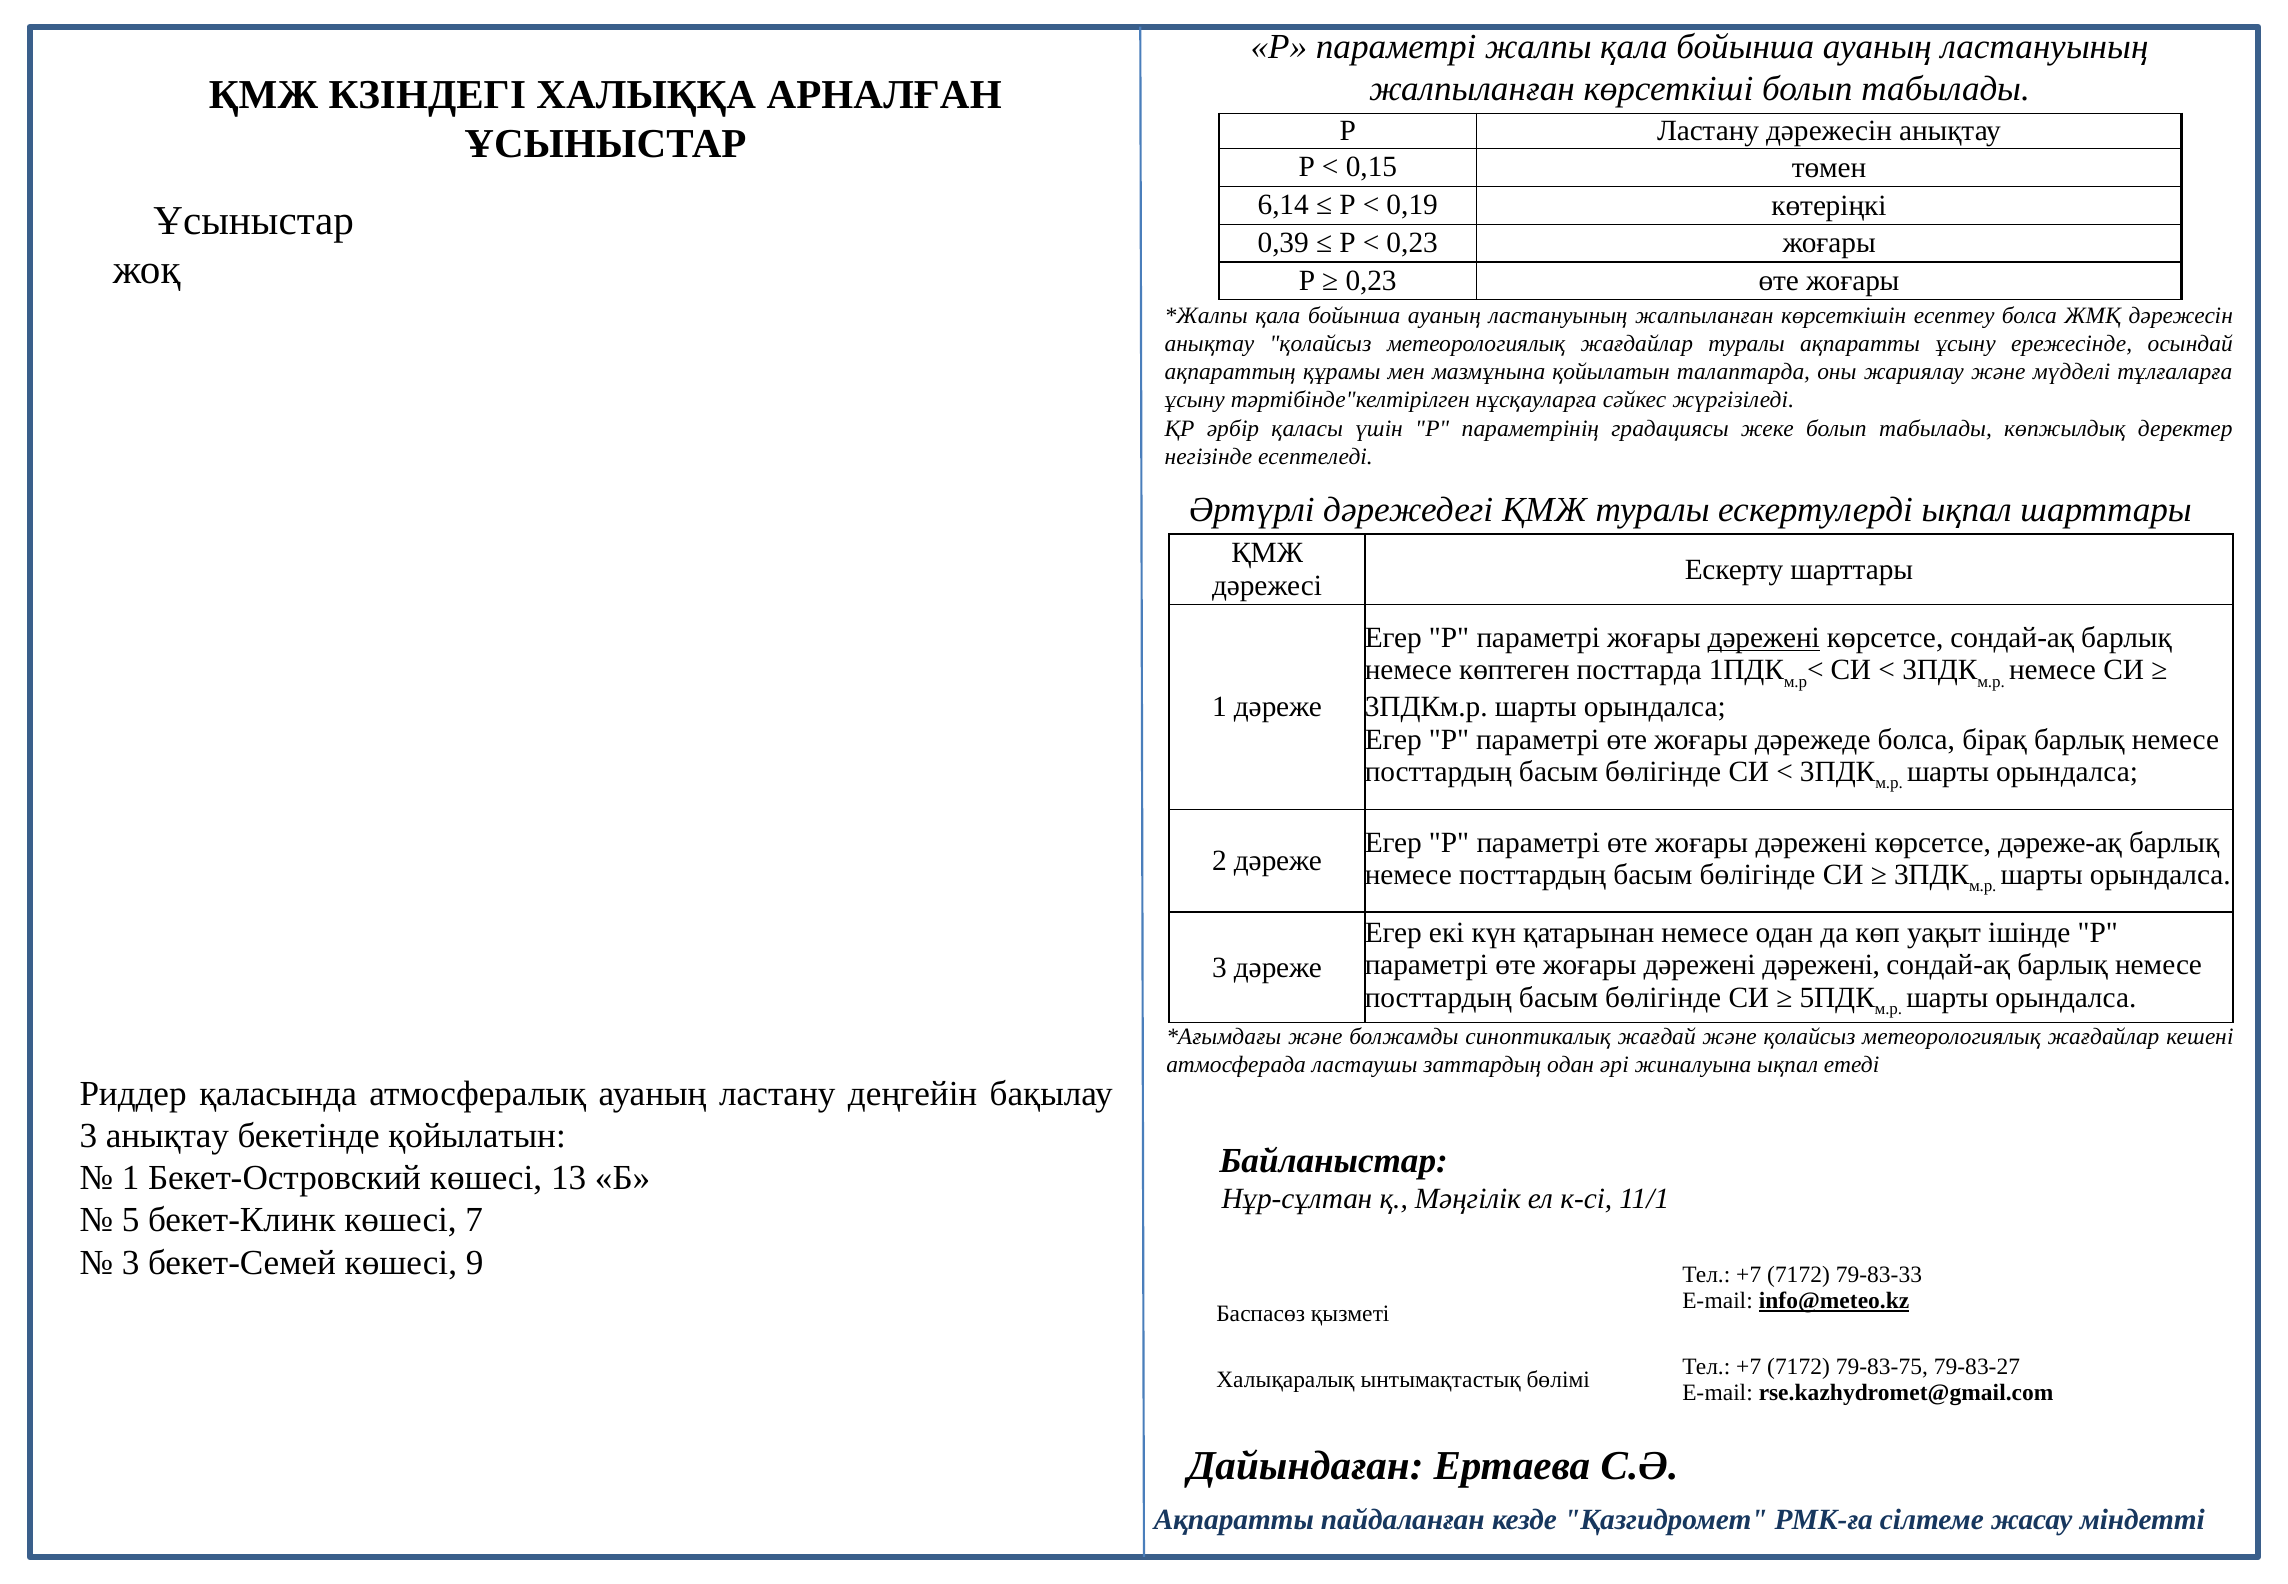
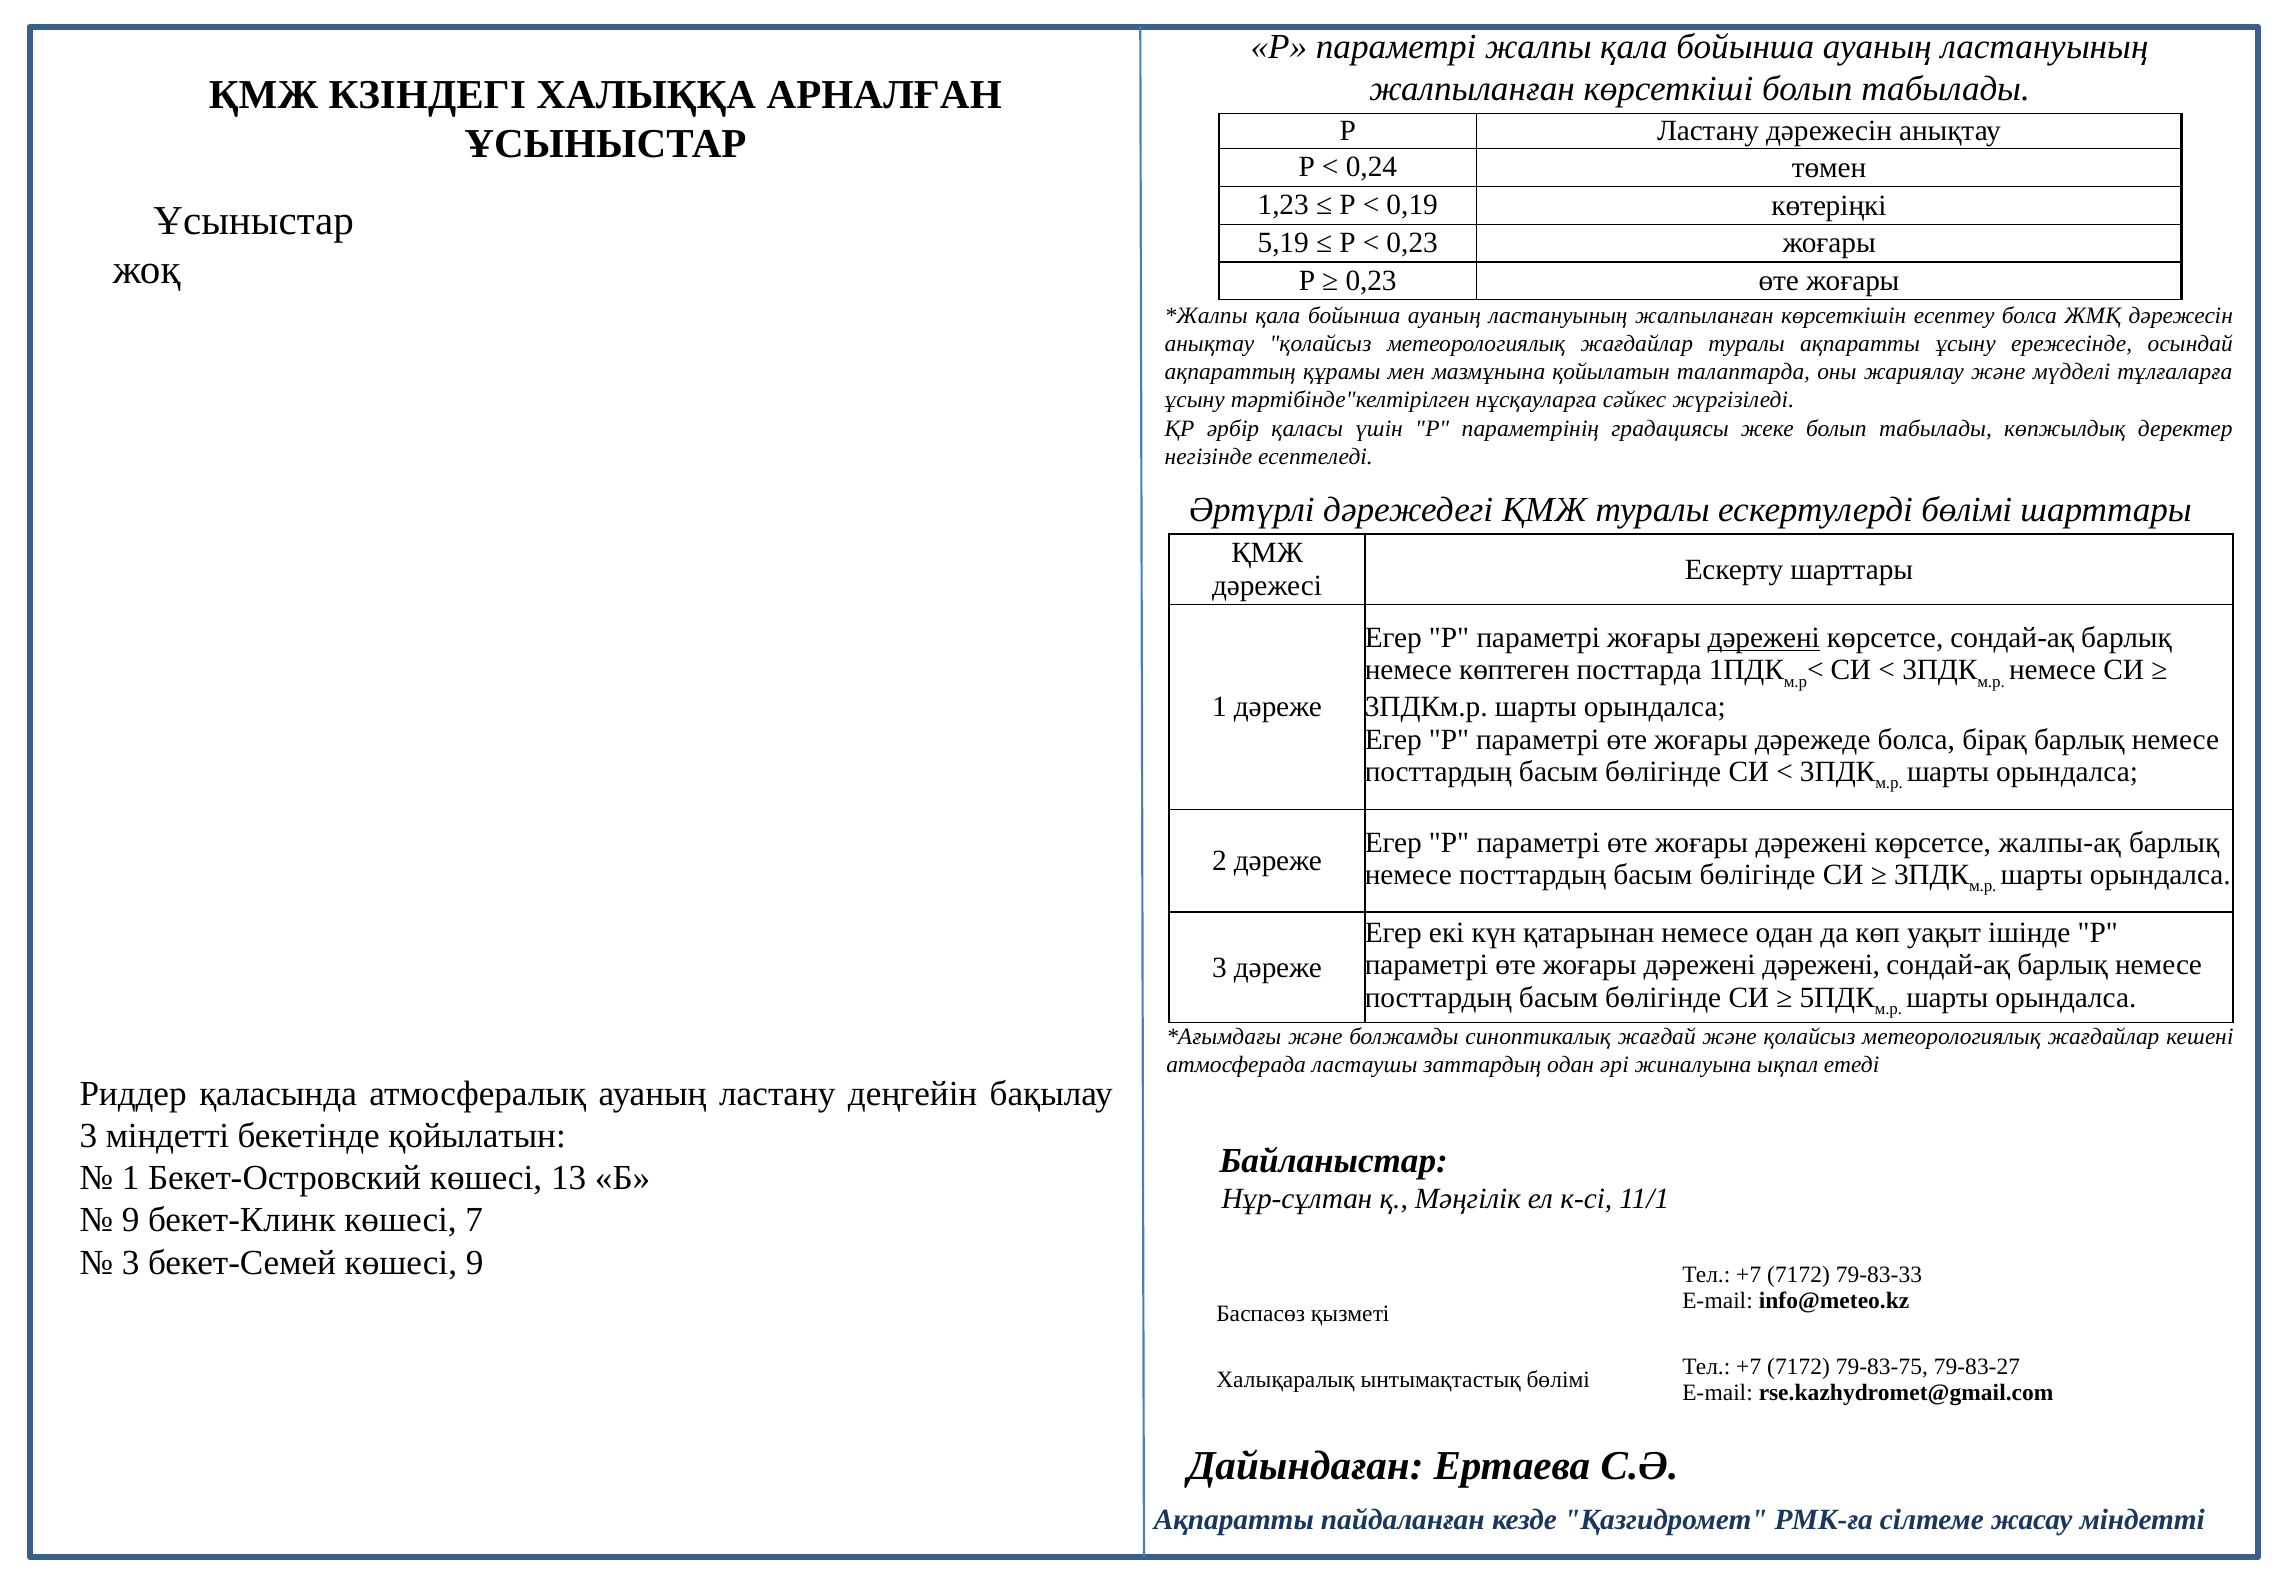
0,15: 0,15 -> 0,24 (1371, 167)
6,14: 6,14 -> 1,23 (1283, 205)
0,39: 0,39 -> 5,19 (1283, 243)
ескертулерді ықпал: ықпал -> бөлімі (1967, 510)
дәреже-ақ: дәреже-ақ -> жалпы-ақ (2060, 842)
3 анықтау: анықтау -> міндетті (168, 1136)
5: 5 -> 9 (131, 1220)
info@meteo.kz underline: present -> none (1834, 1301)
